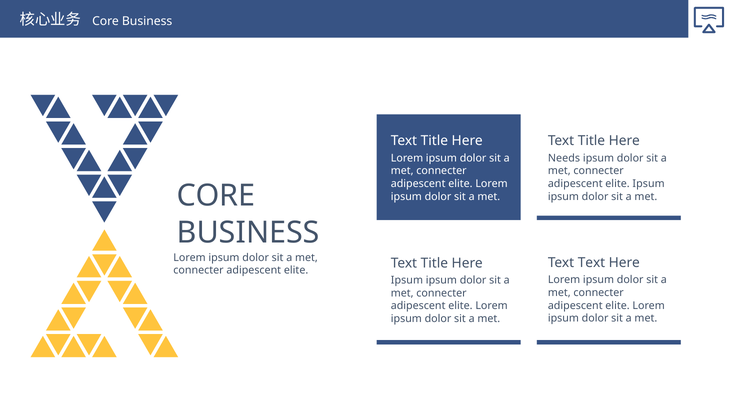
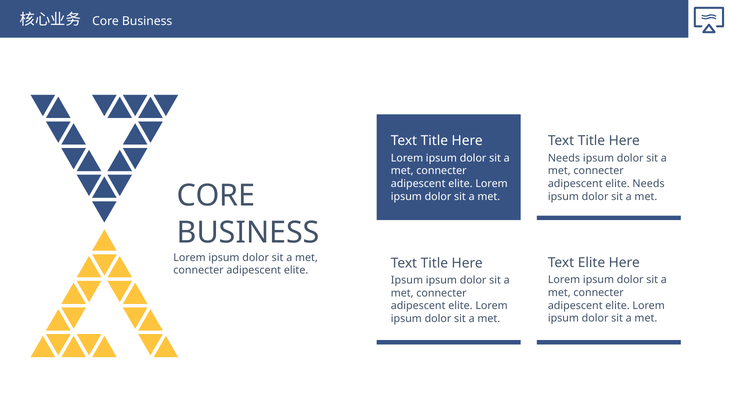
elite Ipsum: Ipsum -> Needs (649, 184)
Text Text: Text -> Elite (591, 263)
